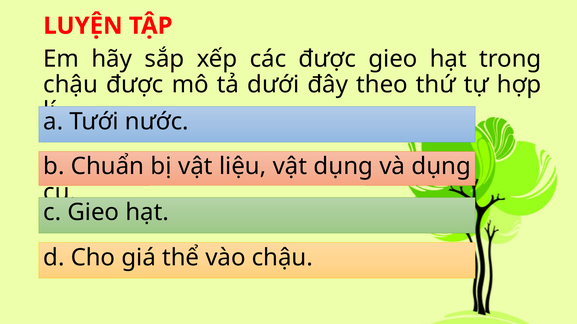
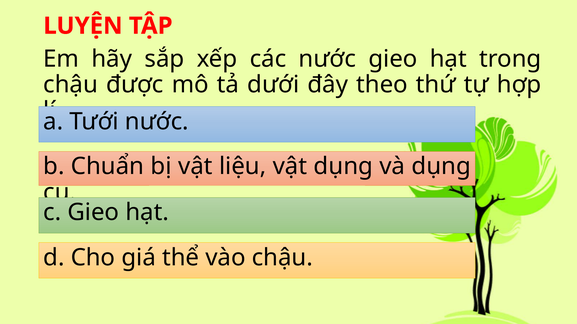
các được: được -> nước (327, 59)
